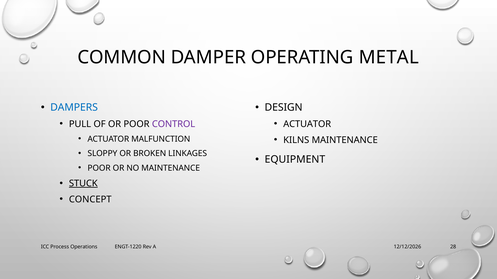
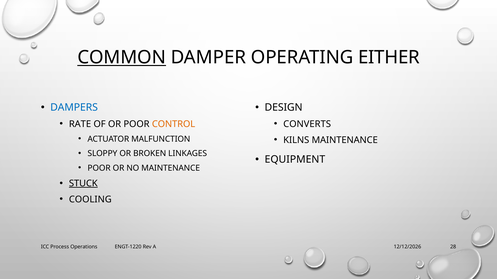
COMMON underline: none -> present (122, 58)
METAL: METAL -> EITHER (389, 58)
PULL: PULL -> RATE (80, 124)
CONTROL colour: purple -> orange (174, 124)
ACTUATOR: ACTUATOR -> CONVERTS (307, 124)
CONCEPT: CONCEPT -> COOLING (90, 200)
